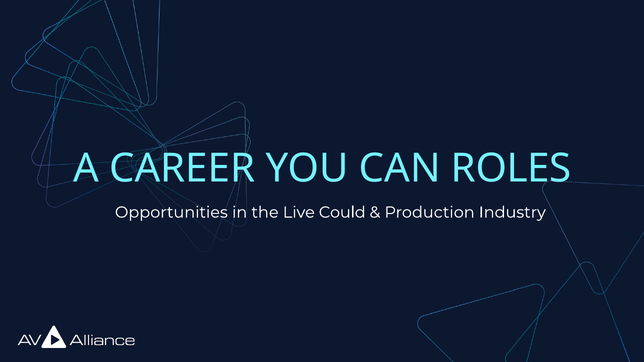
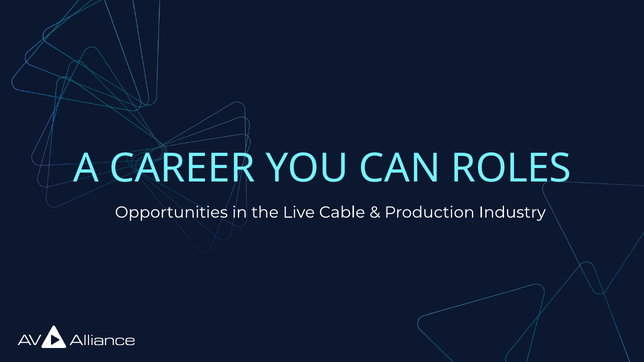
Could: Could -> Cable (342, 212)
